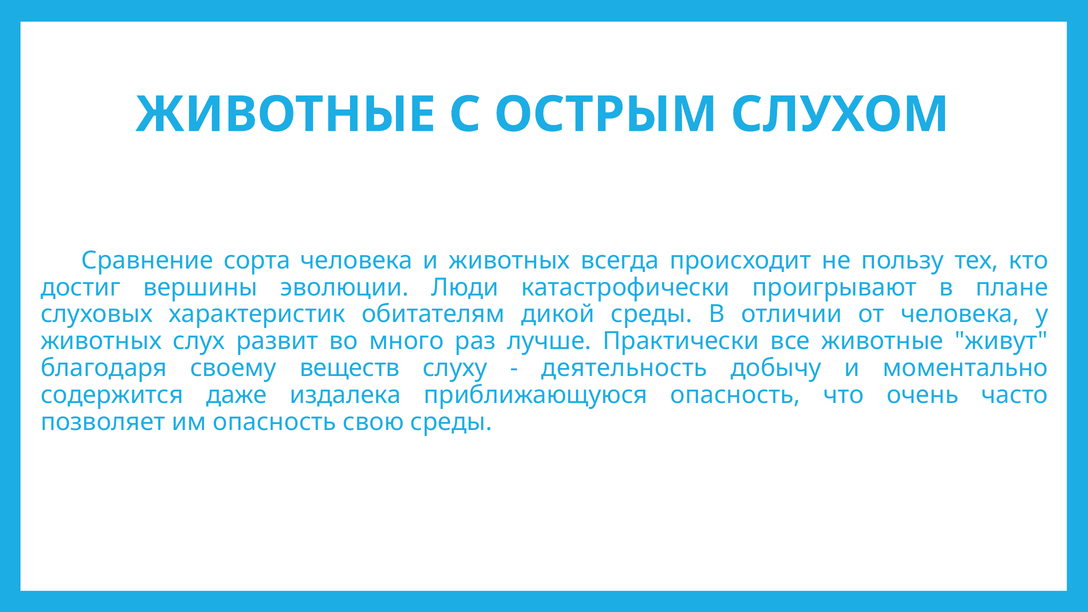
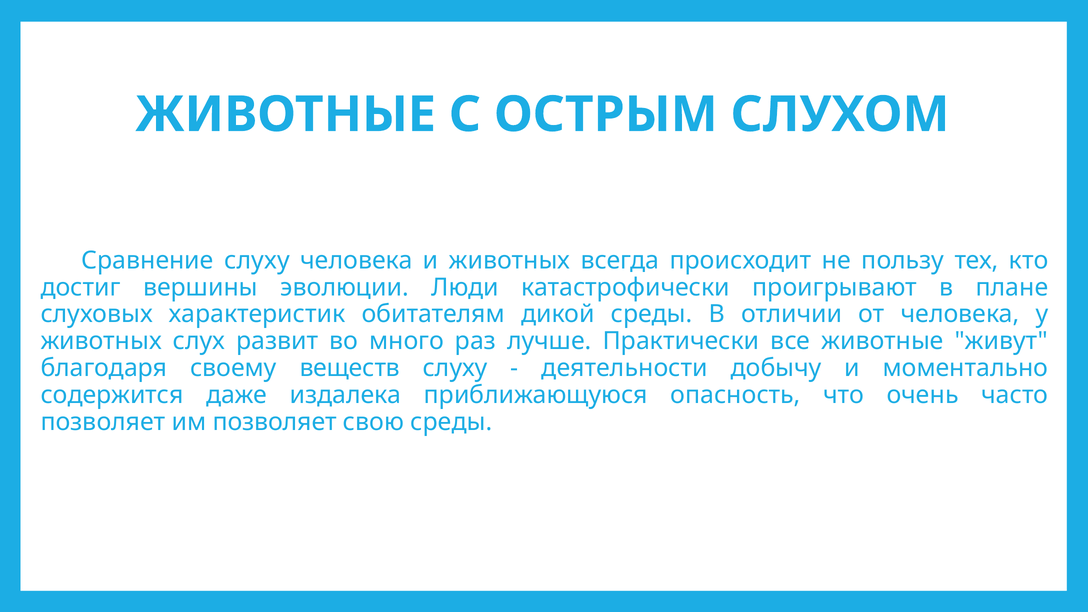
Сравнение сорта: сорта -> слуху (257, 260)
деятельность: деятельность -> деятельности (625, 368)
им опасность: опасность -> позволяет (275, 422)
